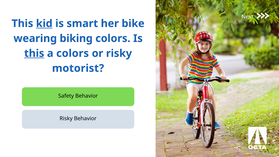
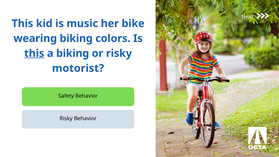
kid underline: present -> none (44, 24)
smart: smart -> music (82, 24)
a colors: colors -> biking (73, 53)
